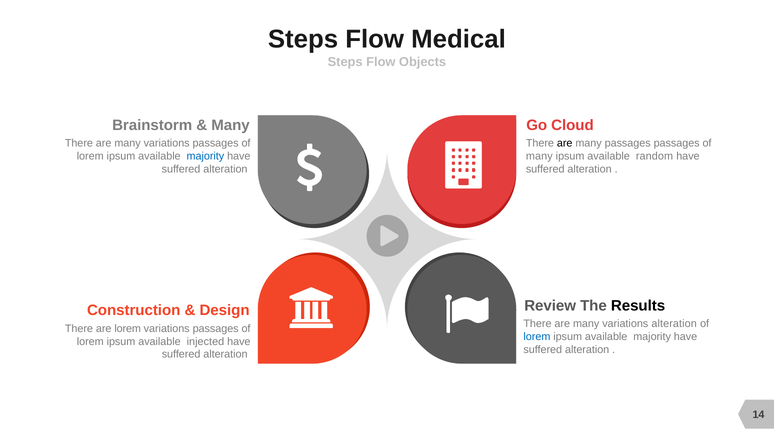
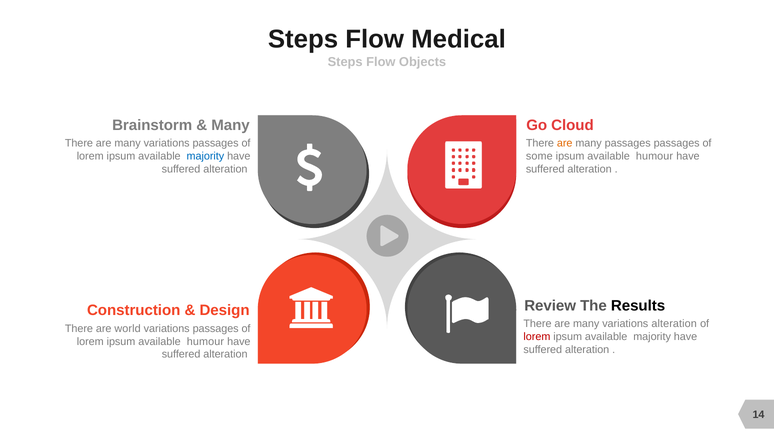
are colour: black -> orange (565, 144)
many: many -> some (539, 156)
random: random -> humour (654, 156)
are lorem: lorem -> world (128, 329)
lorem colour: blue -> red (537, 337)
lorem ipsum available injected: injected -> humour (205, 342)
